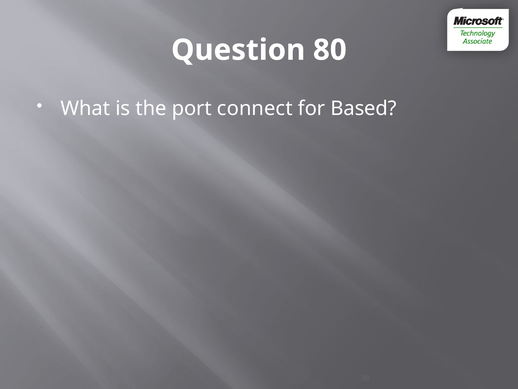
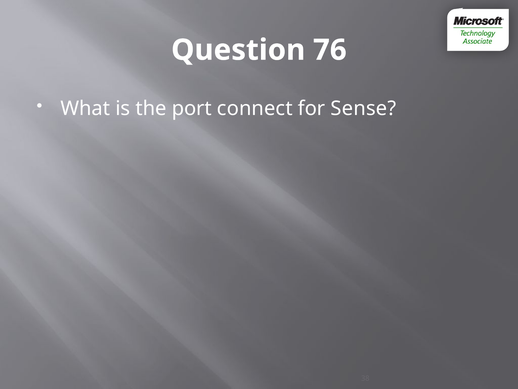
80: 80 -> 76 (330, 50)
Based: Based -> Sense (363, 108)
